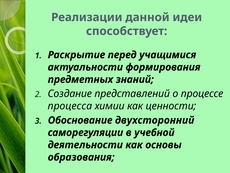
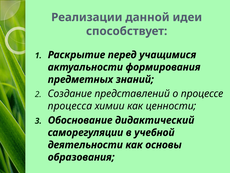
двухсторонний: двухсторонний -> дидактический (155, 120)
